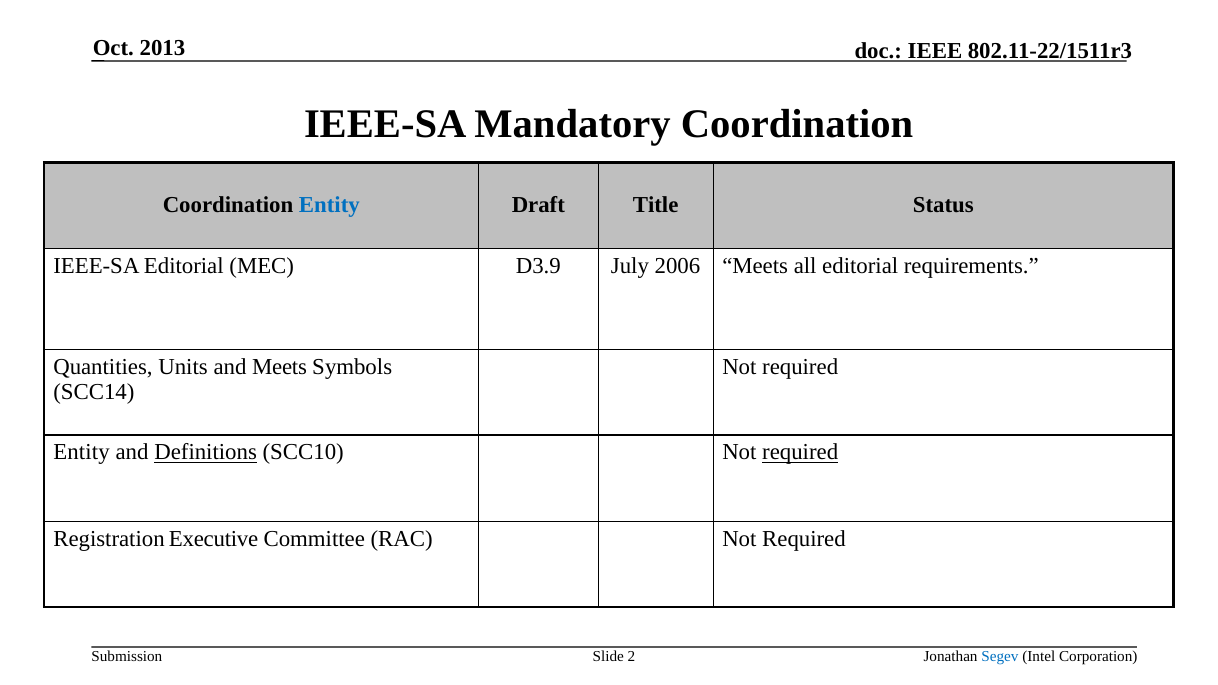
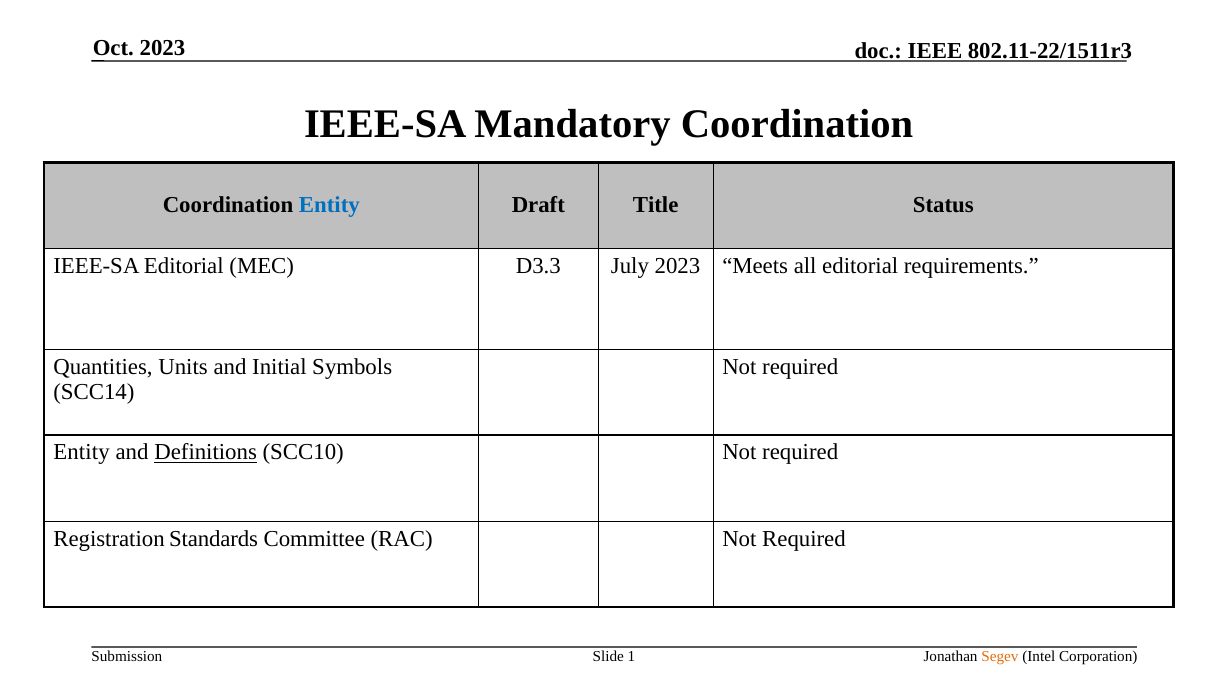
Oct 2013: 2013 -> 2023 (162, 48)
D3.9: D3.9 -> D3.3 (538, 266)
July 2006: 2006 -> 2023 (677, 266)
and Meets: Meets -> Initial (279, 367)
required underline: present -> none (800, 453)
Executive: Executive -> Standards (214, 539)
2: 2 -> 1 (631, 657)
Segev colour: blue -> orange (1000, 657)
